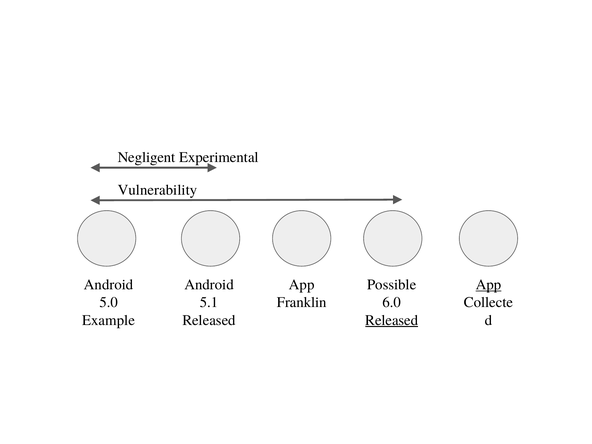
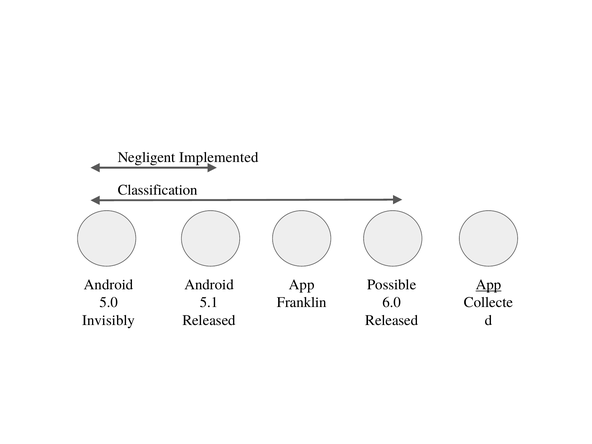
Experimental: Experimental -> Implemented (219, 157)
Vulnerability: Vulnerability -> Classification (158, 190)
Example: Example -> Invisibly (109, 320)
Released underline: present -> none (392, 320)
